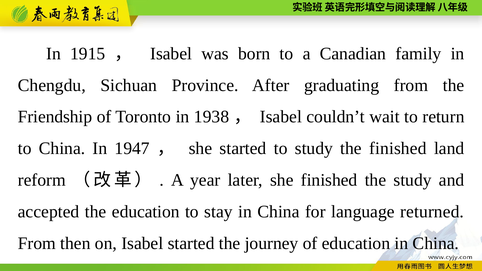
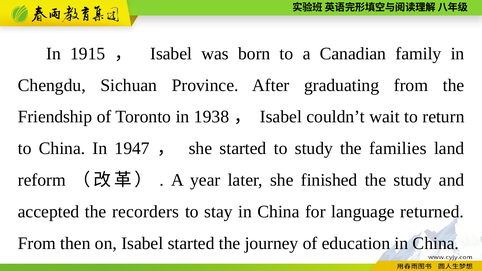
the finished: finished -> families (398, 149)
the education: education -> recorders (146, 212)
